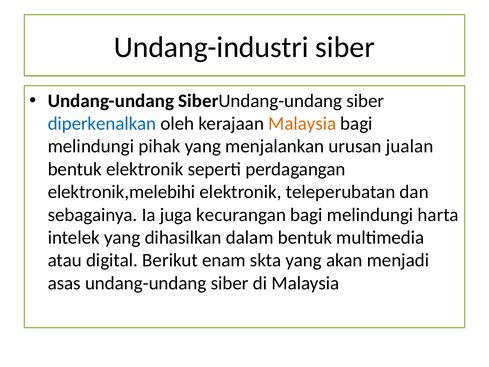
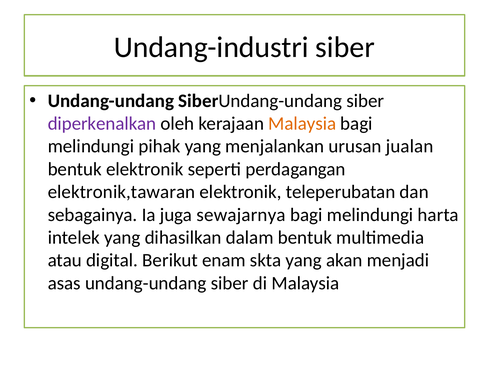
diperkenalkan colour: blue -> purple (102, 124)
elektronik,melebihi: elektronik,melebihi -> elektronik,tawaran (121, 192)
kecurangan: kecurangan -> sewajarnya (241, 215)
